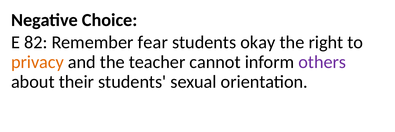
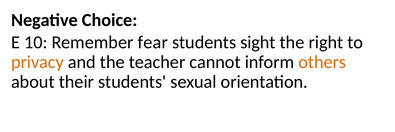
82: 82 -> 10 (36, 42)
okay: okay -> sight (258, 42)
others colour: purple -> orange (322, 62)
